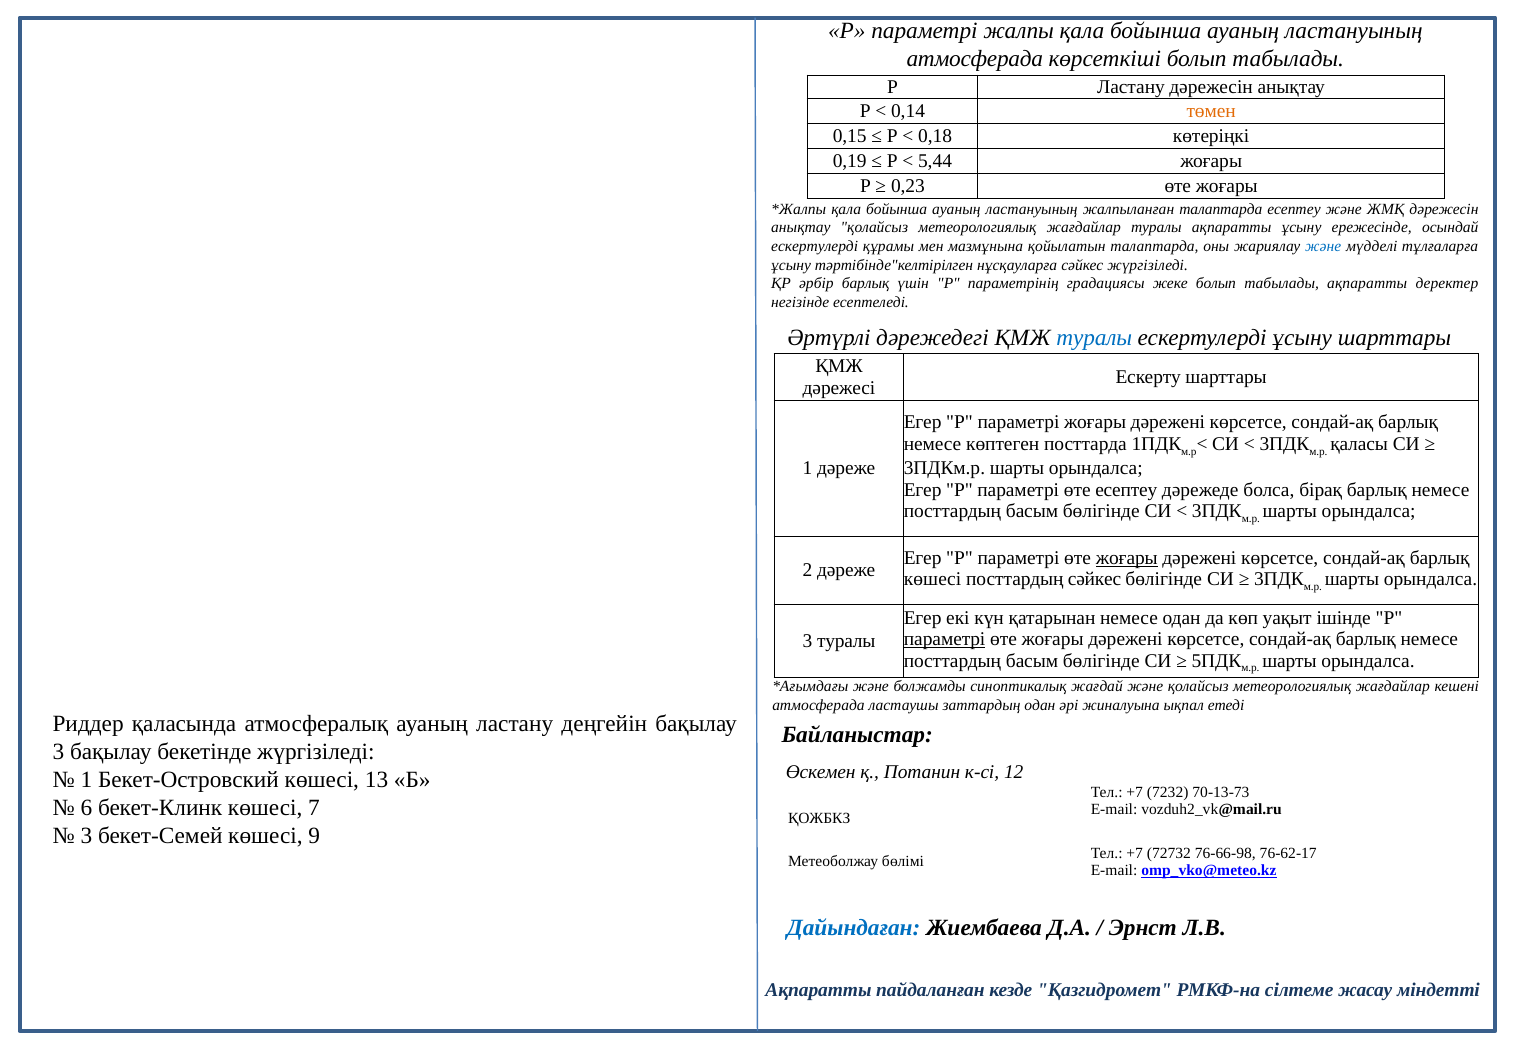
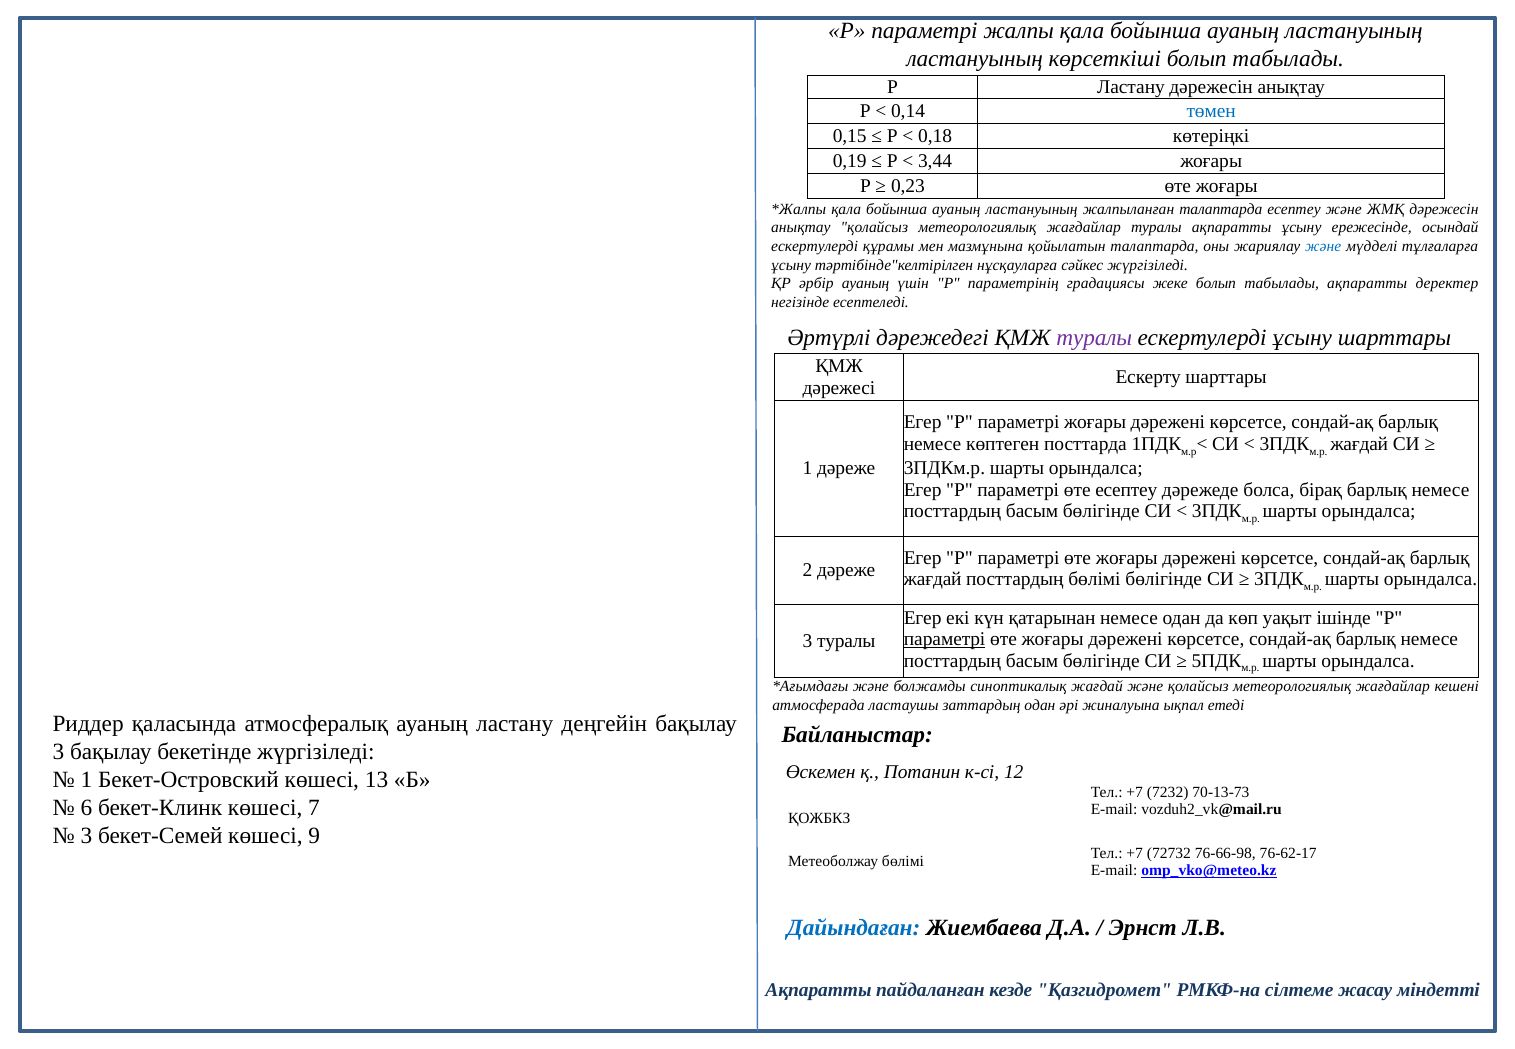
атмосферада: атмосферада -> ластануының (975, 59)
төмен colour: orange -> blue (1211, 111)
5,44: 5,44 -> 3,44 (935, 161)
әрбір барлық: барлық -> ауаның (866, 284)
туралы colour: blue -> purple (1094, 338)
қаласы: қаласы -> жағдай (1359, 444)
жоғары underline: present -> none (1127, 558)
көшесі: көшесі -> жағдай (933, 579)
посттардың сәйкес: сәйкес -> бөлімі (1094, 579)
